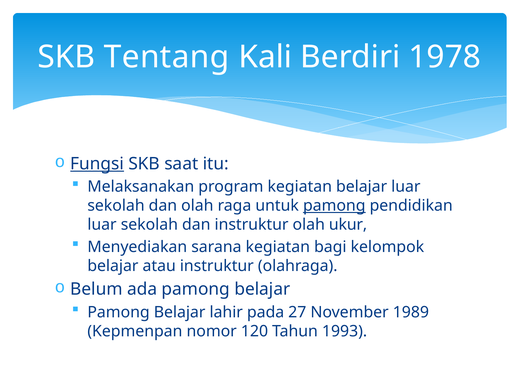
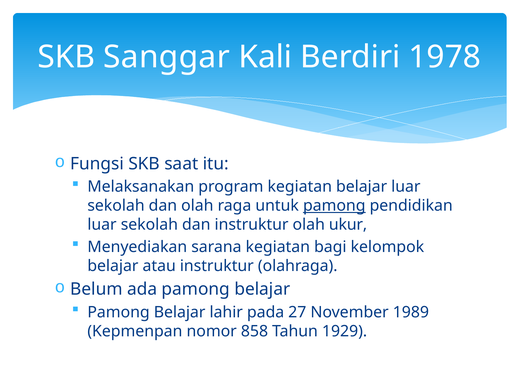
Tentang: Tentang -> Sanggar (167, 57)
Fungsi underline: present -> none (97, 164)
120: 120 -> 858 (254, 331)
1993: 1993 -> 1929 (345, 331)
